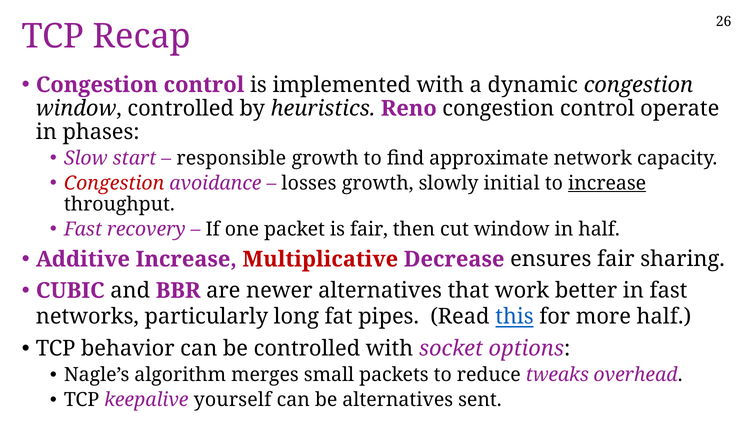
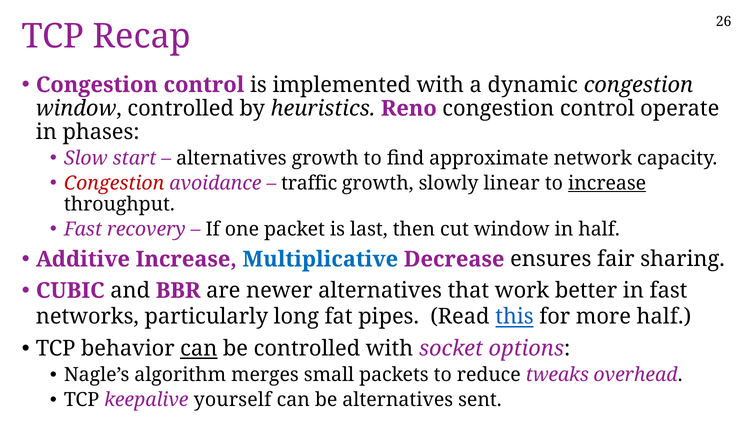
responsible: responsible -> alternatives (231, 158)
losses: losses -> traffic (309, 183)
initial: initial -> linear (512, 183)
is fair: fair -> last (369, 229)
Multiplicative colour: red -> blue (320, 259)
can underline: none -> present (199, 349)
